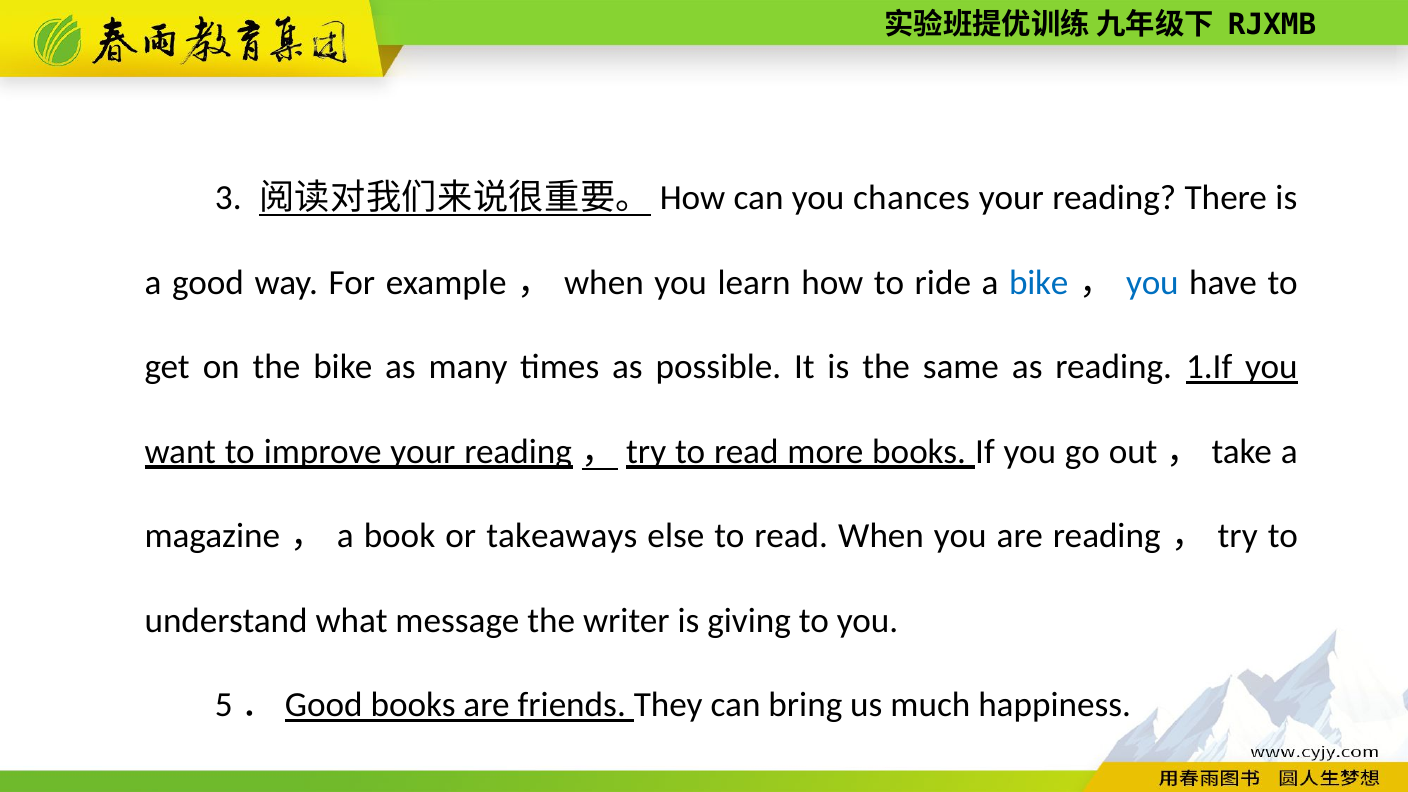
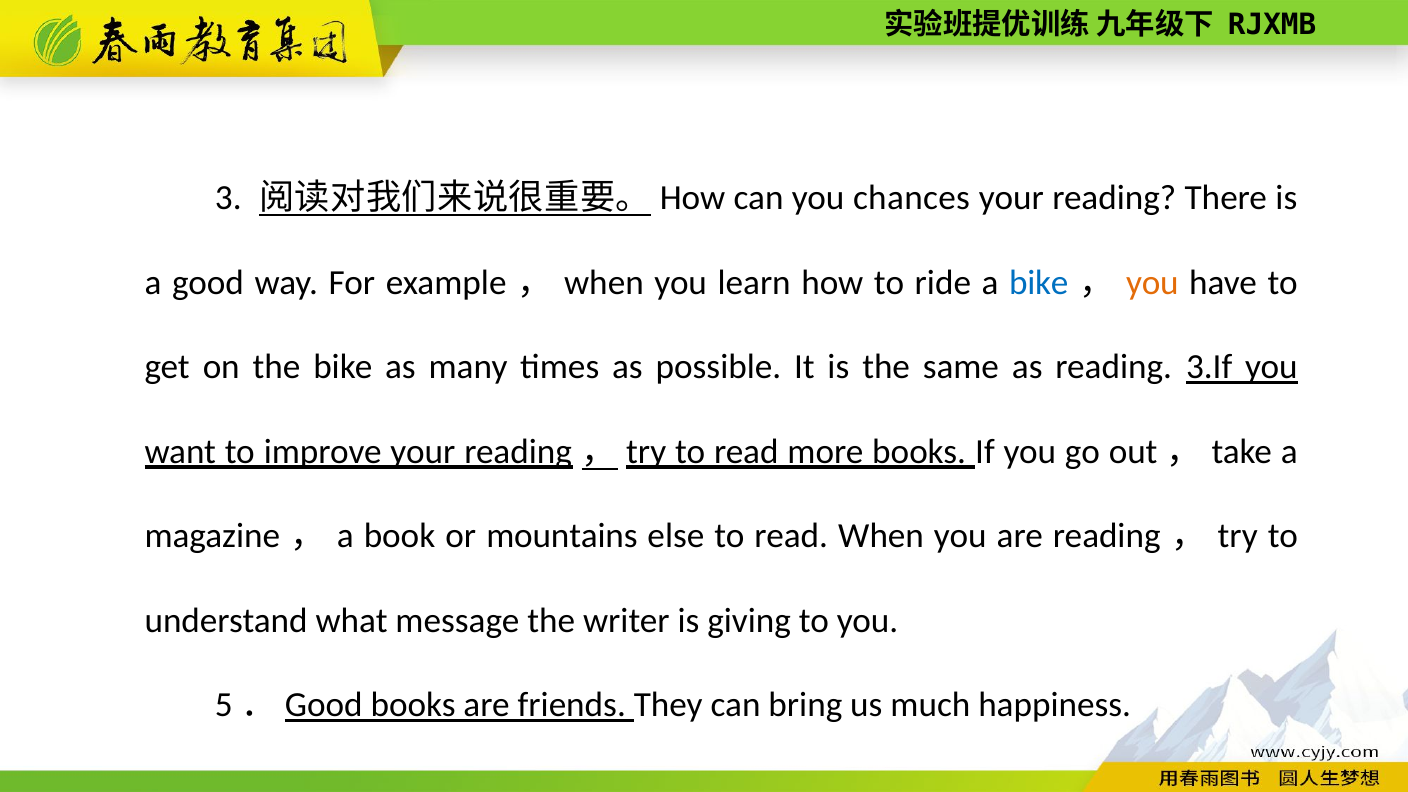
you colour: blue -> orange (1152, 283)
1.If: 1.If -> 3.If (1209, 367)
takeaways: takeaways -> mountains (562, 536)
